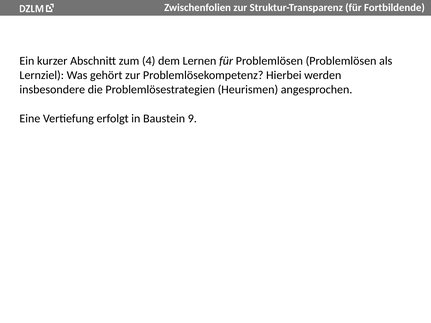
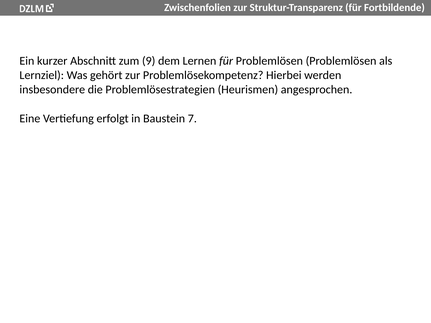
4: 4 -> 9 (149, 61)
9: 9 -> 7 (192, 119)
